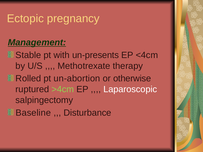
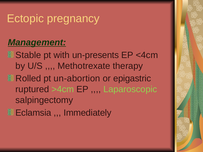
otherwise: otherwise -> epigastric (132, 79)
Laparoscopic colour: white -> light green (130, 89)
Baseline: Baseline -> Eclamsia (33, 113)
Disturbance: Disturbance -> Immediately (87, 113)
